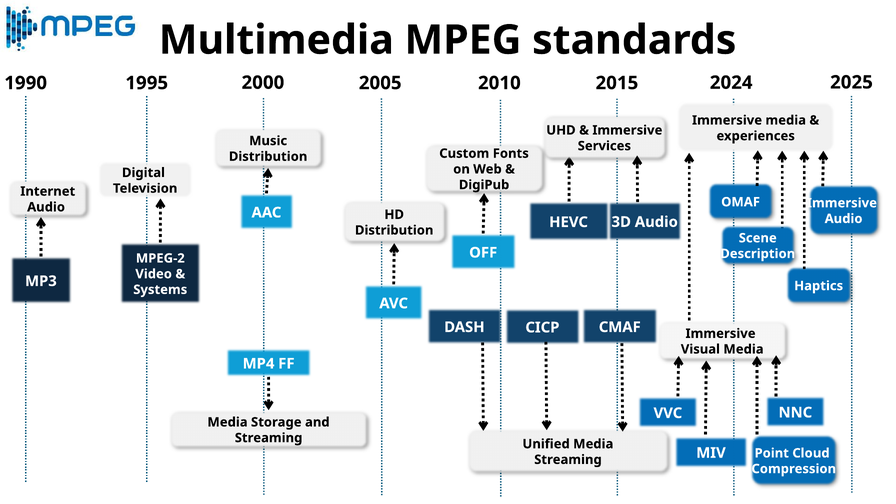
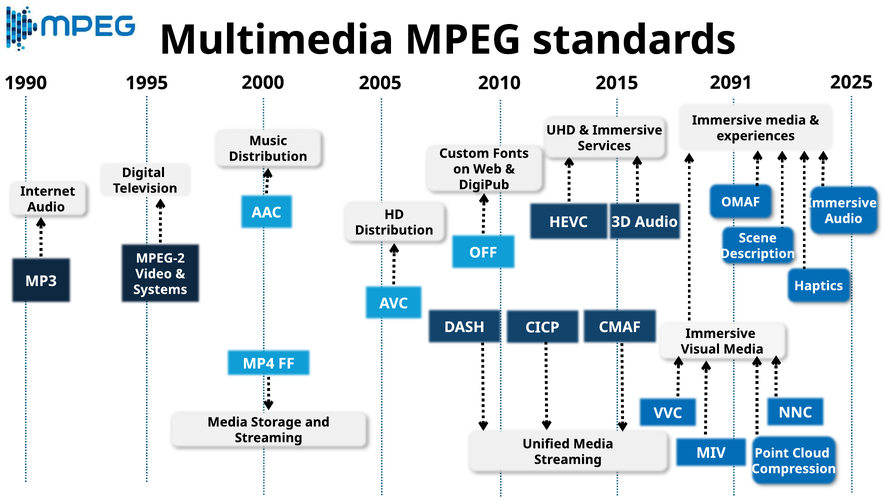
2024: 2024 -> 2091 (731, 83)
